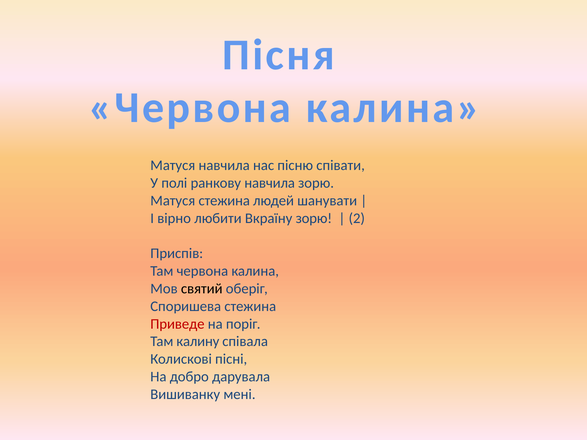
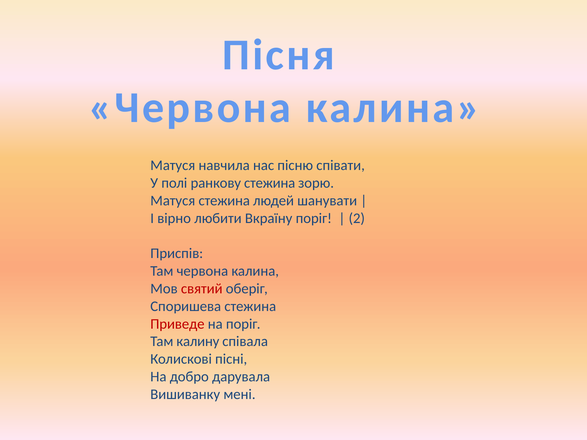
ранкову навчила: навчила -> стежина (270, 183)
Вкраїну зорю: зорю -> поріг (314, 218)
святий colour: black -> red (202, 289)
